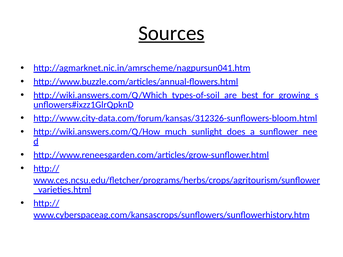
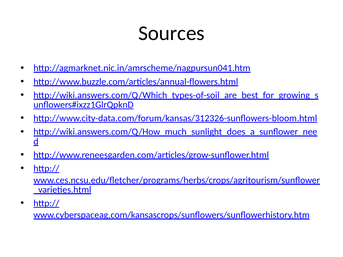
Sources underline: present -> none (172, 33)
